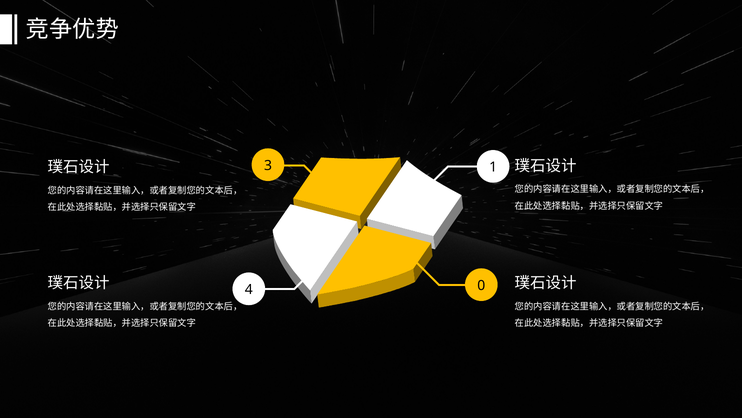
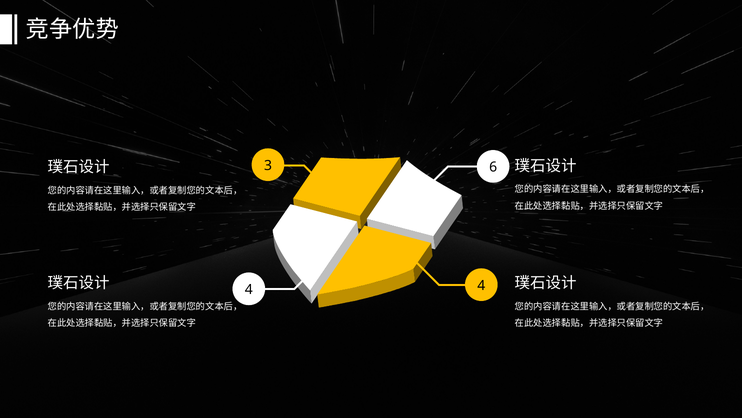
1: 1 -> 6 (493, 167)
4 0: 0 -> 4 (481, 285)
